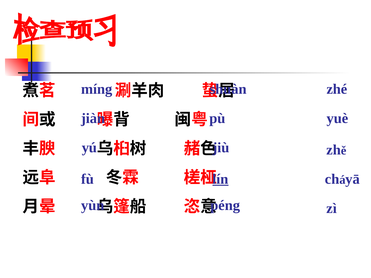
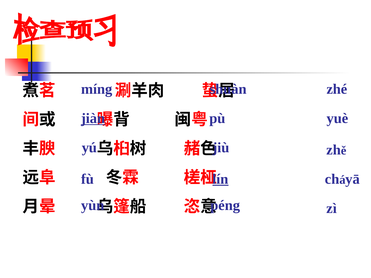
jiàn underline: none -> present (93, 118)
